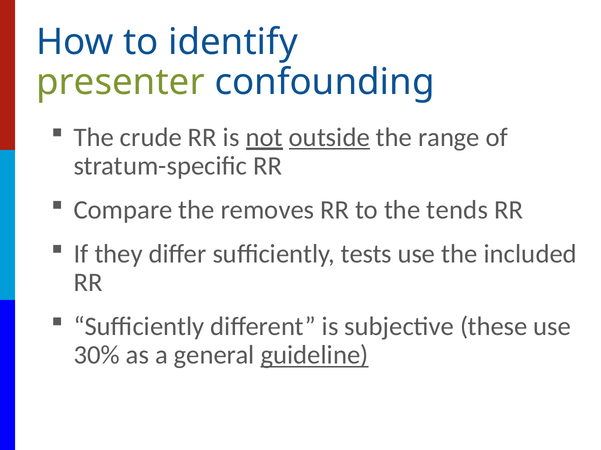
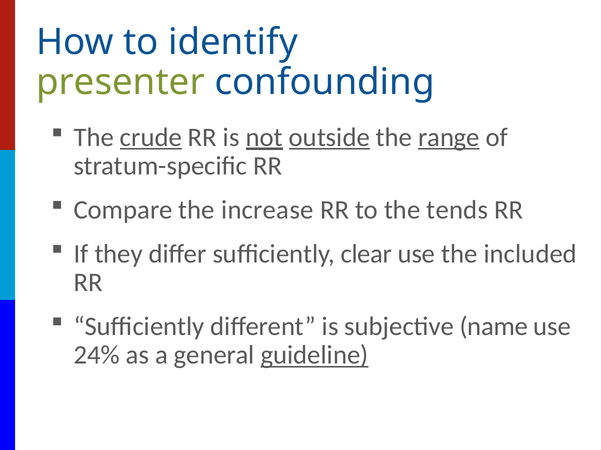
crude underline: none -> present (151, 137)
range underline: none -> present (449, 137)
removes: removes -> increase (267, 210)
tests: tests -> clear (366, 254)
these: these -> name (494, 327)
30%: 30% -> 24% (97, 356)
